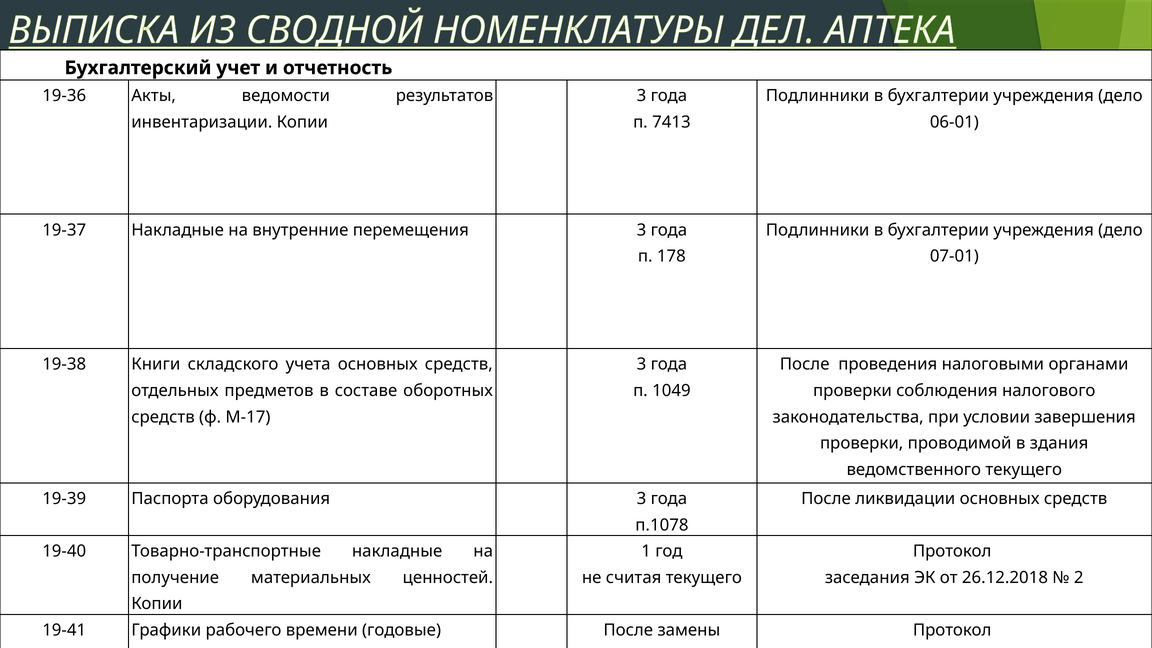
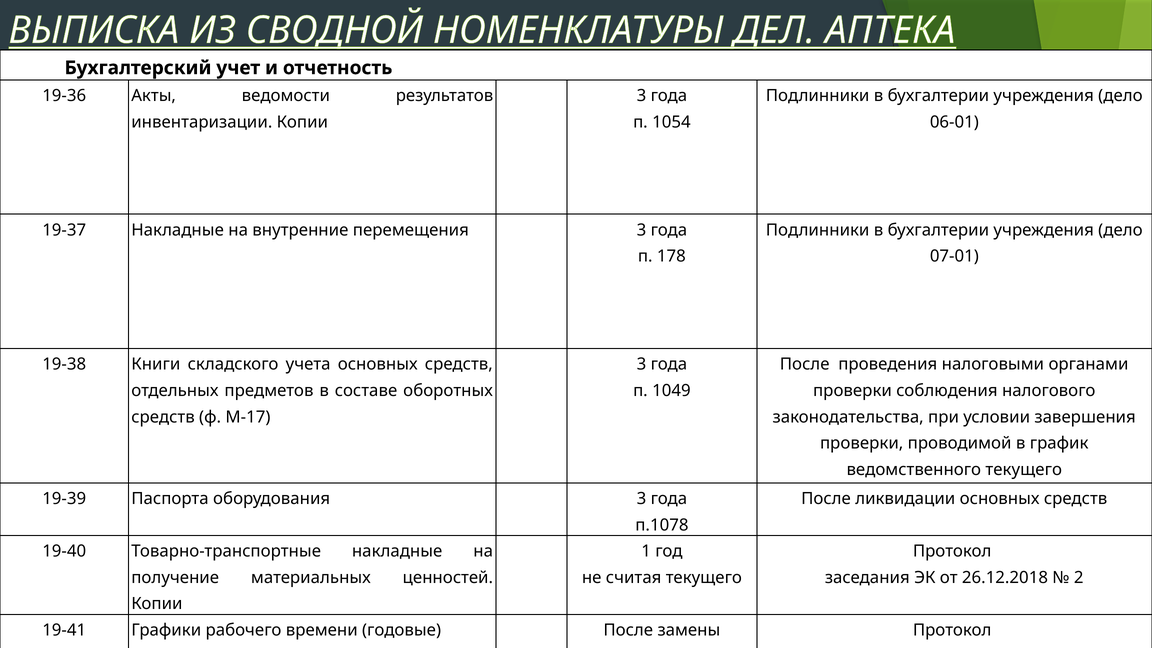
7413: 7413 -> 1054 (671, 122)
здания: здания -> график (1059, 443)
